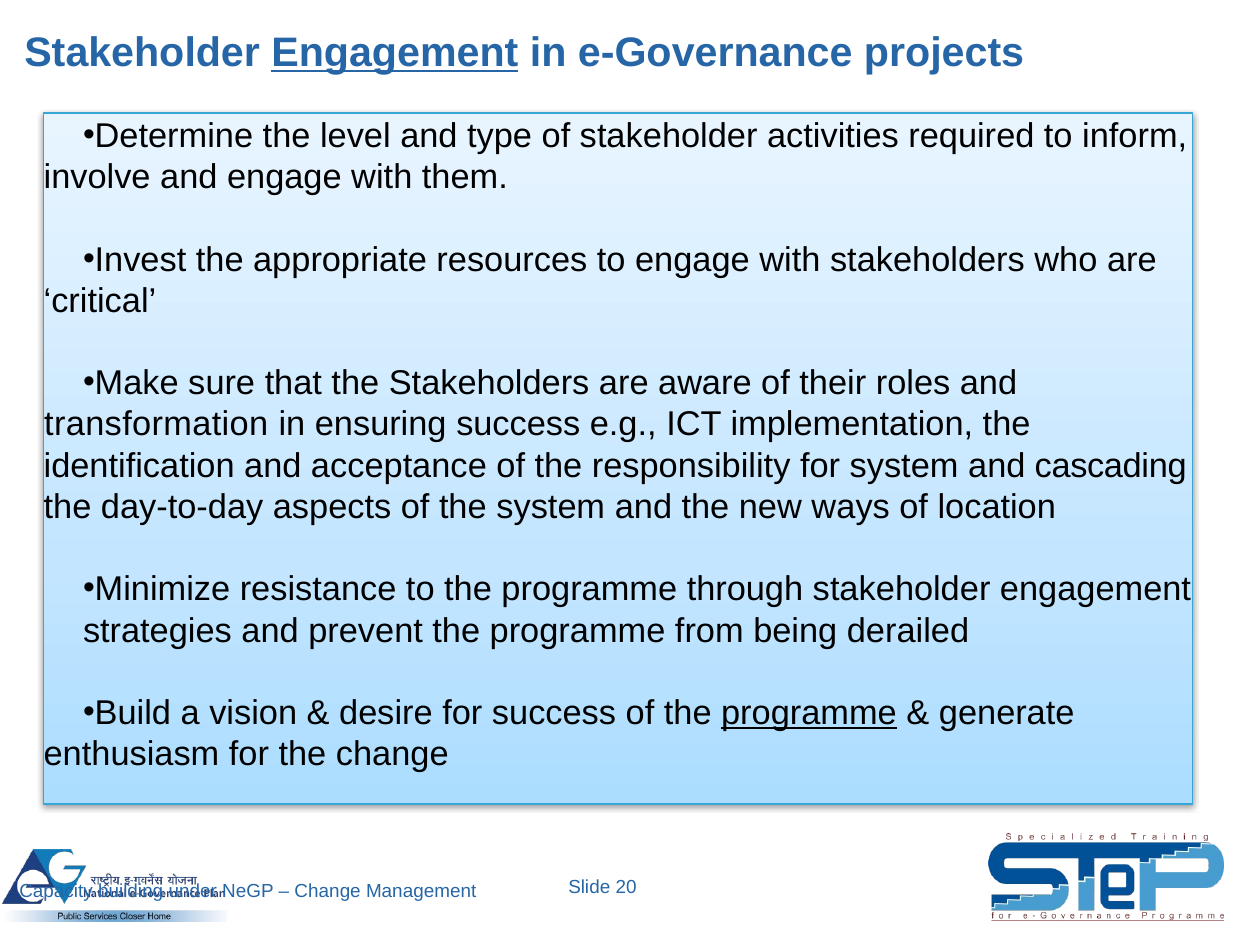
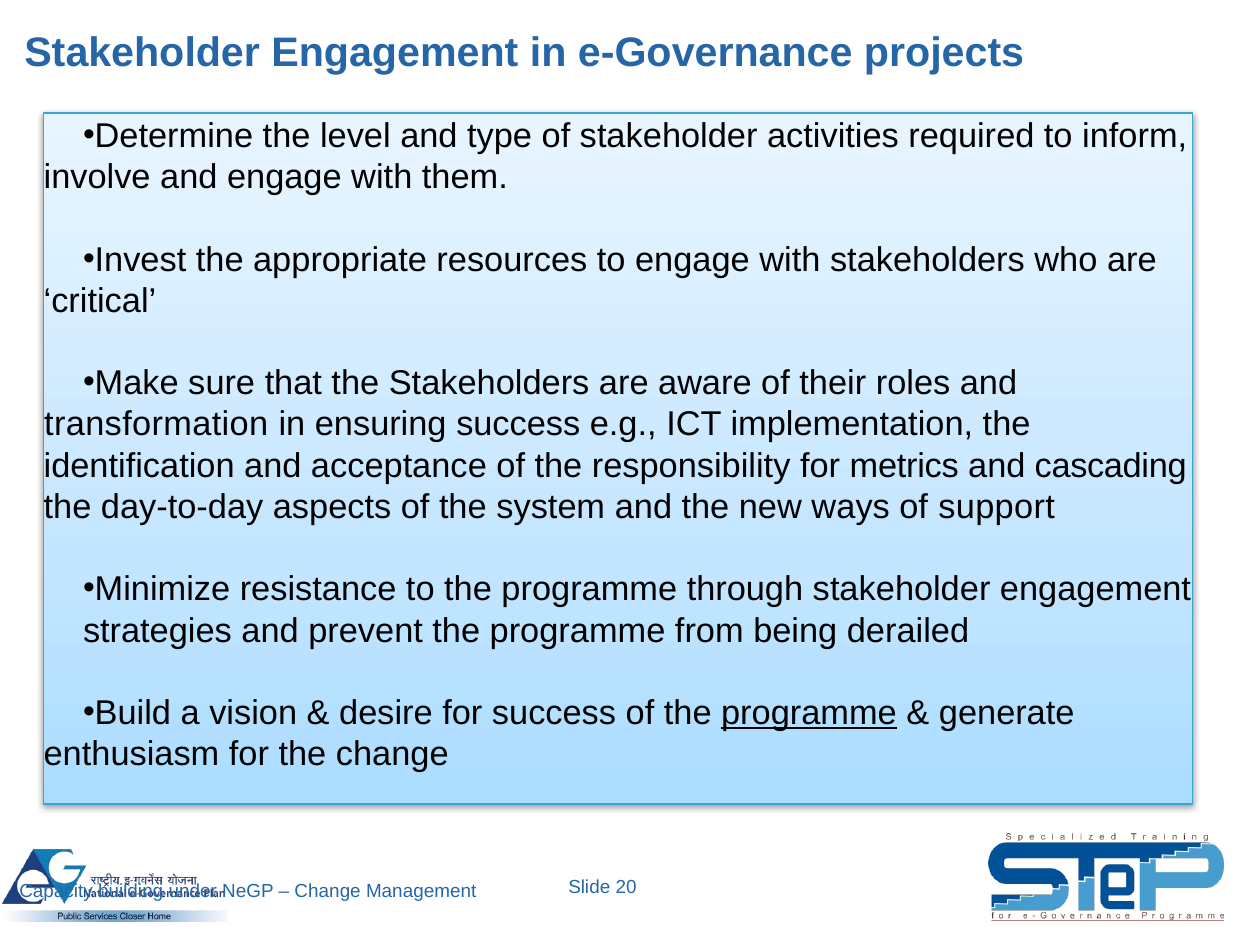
Engagement underline: present -> none (395, 53)
for system: system -> metrics (904, 466)
location: location -> support (997, 507)
